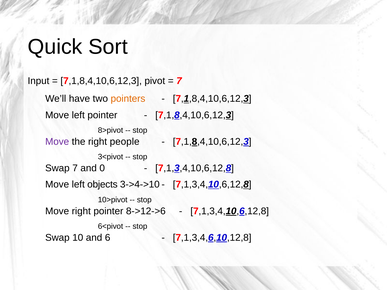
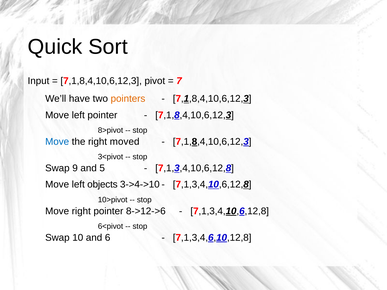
Move colour: purple -> blue (57, 142)
people: people -> moved (125, 142)
Swap 7: 7 -> 9 (75, 168)
0: 0 -> 5 (102, 168)
